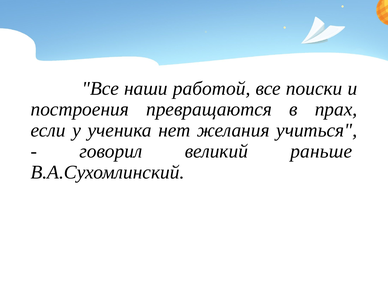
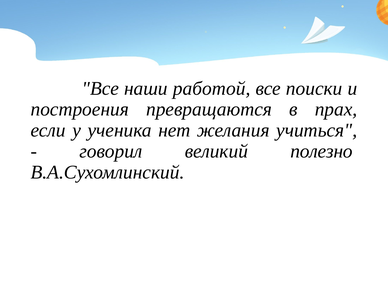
раньше: раньше -> полезно (322, 151)
